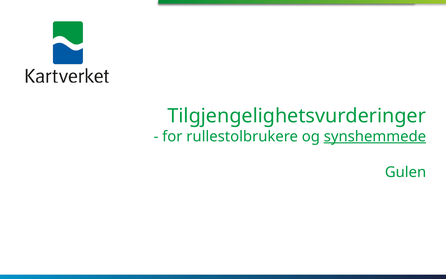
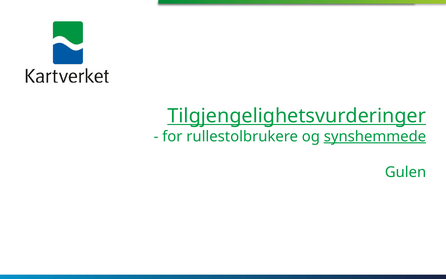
Tilgjengelighetsvurderinger underline: none -> present (297, 116)
